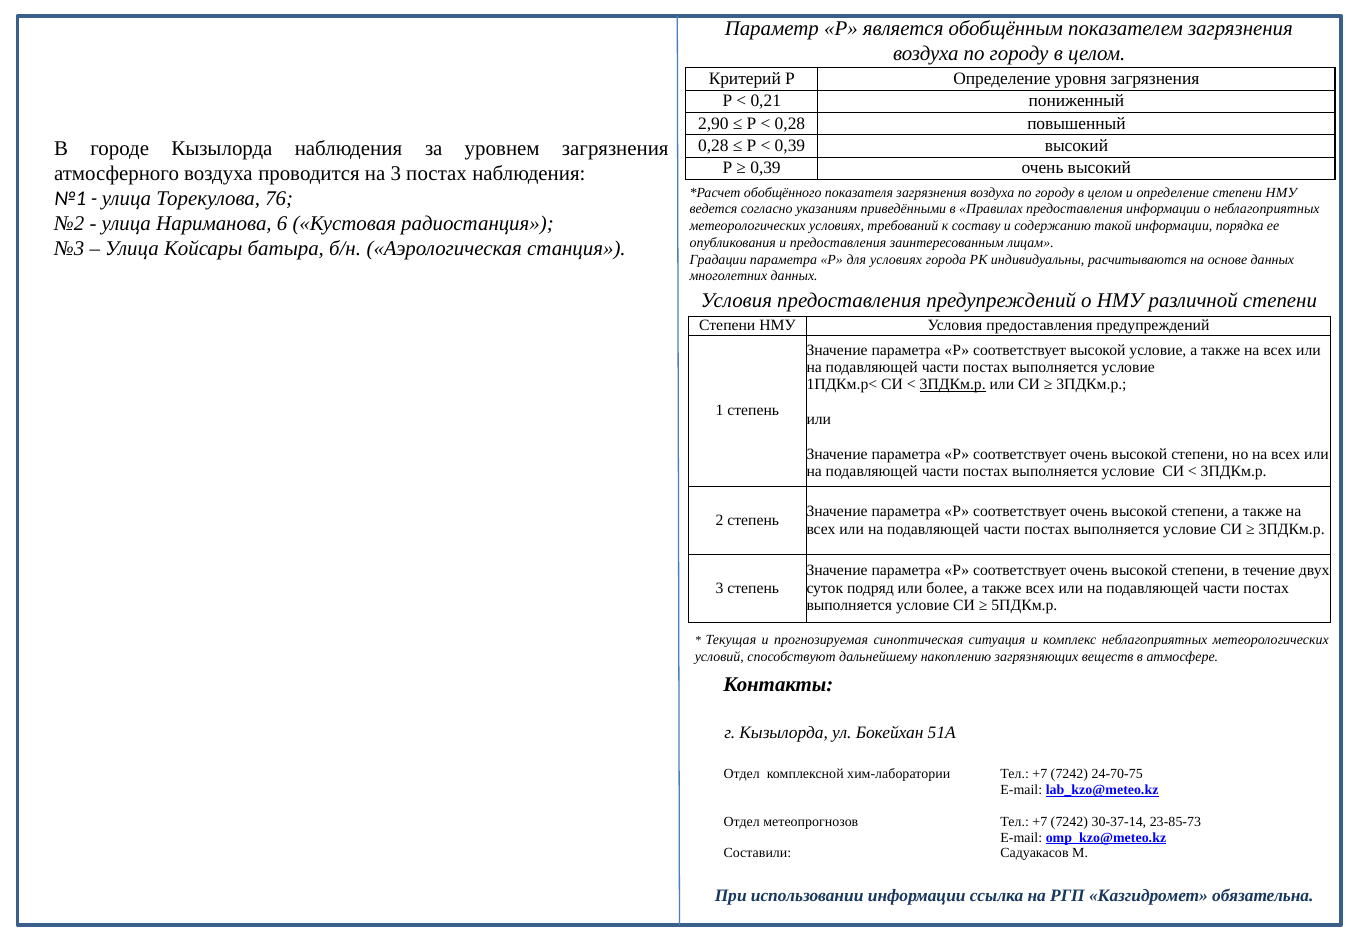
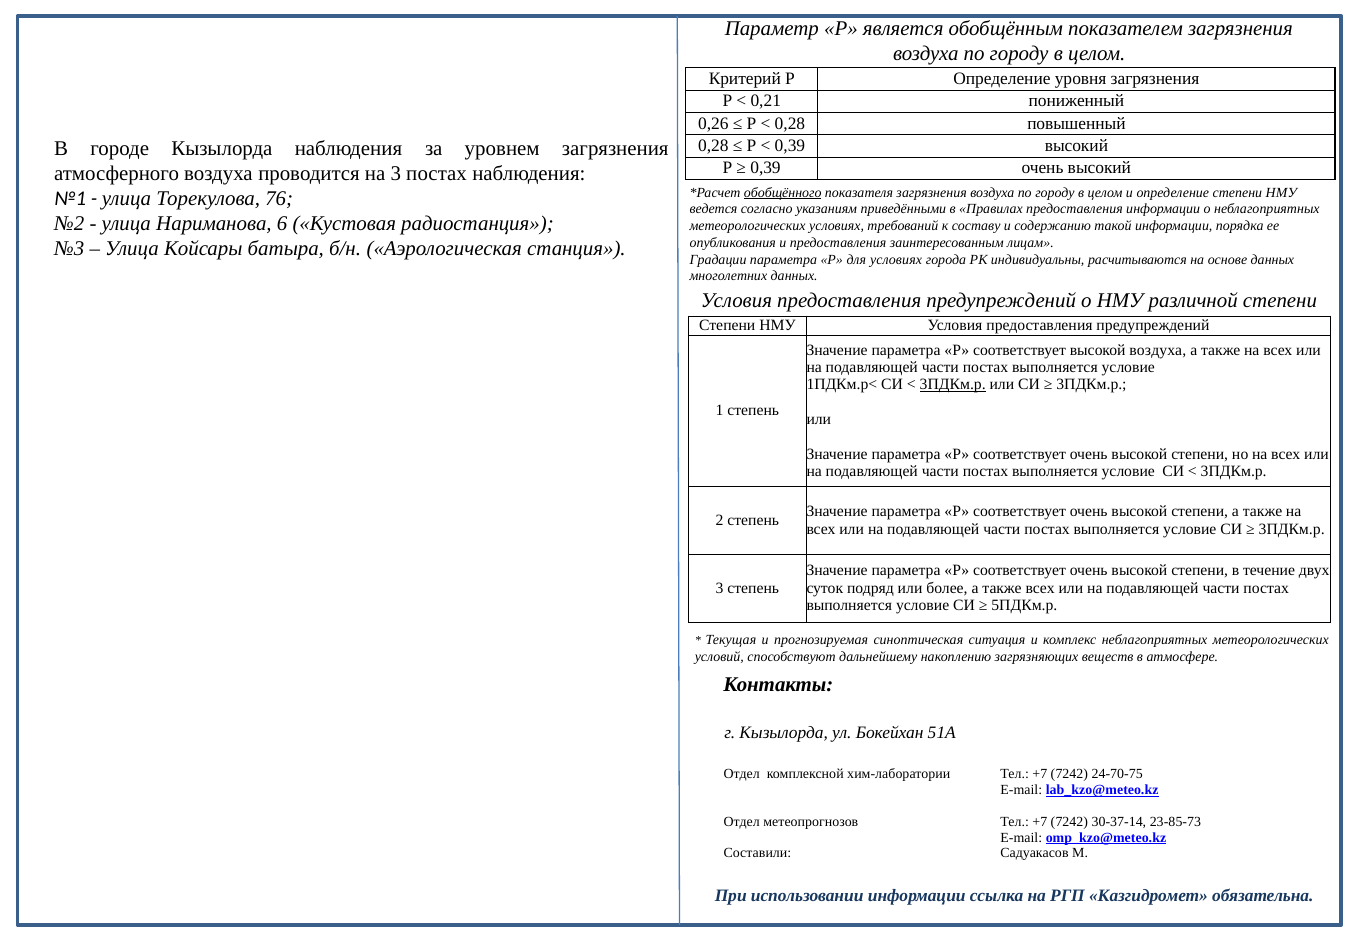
2,90: 2,90 -> 0,26 (713, 123)
обобщённого underline: none -> present (783, 193)
высокой условие: условие -> воздуха (1158, 350)
